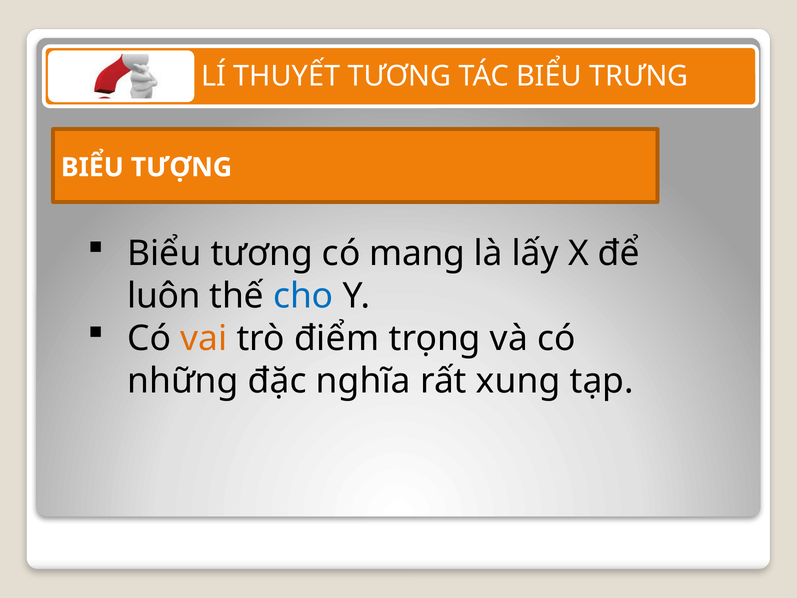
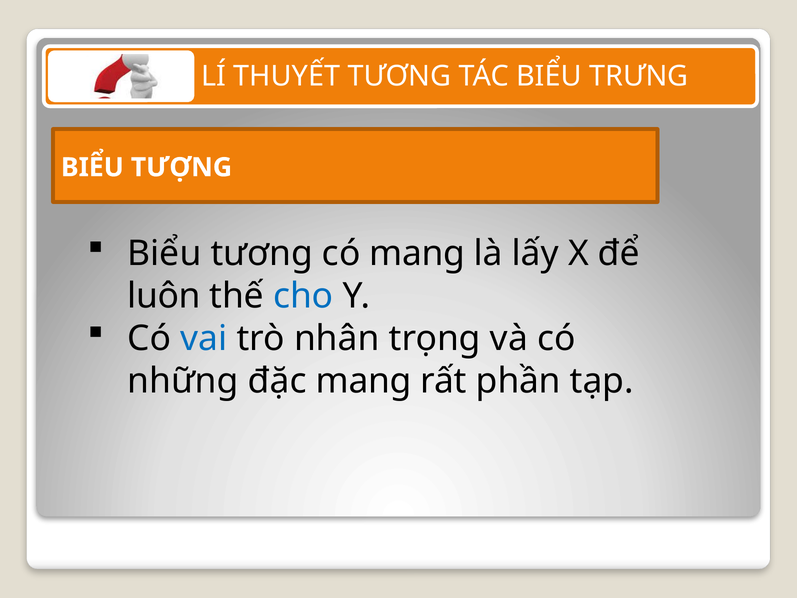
vai colour: orange -> blue (204, 339)
điểm: điểm -> nhân (337, 339)
đặc nghĩa: nghĩa -> mang (364, 381)
xung: xung -> phần (518, 381)
